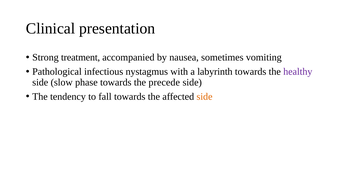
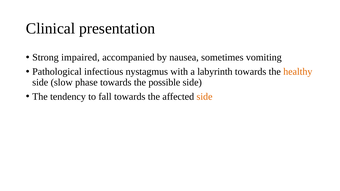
treatment: treatment -> impaired (80, 57)
healthy colour: purple -> orange (298, 72)
precede: precede -> possible (164, 82)
